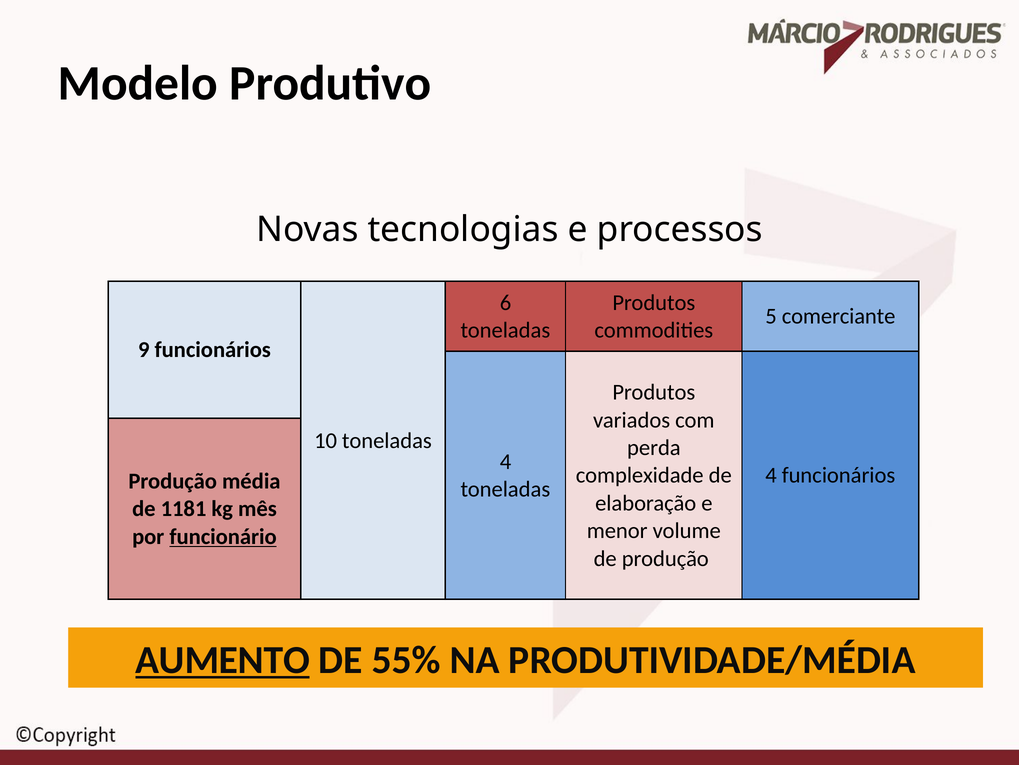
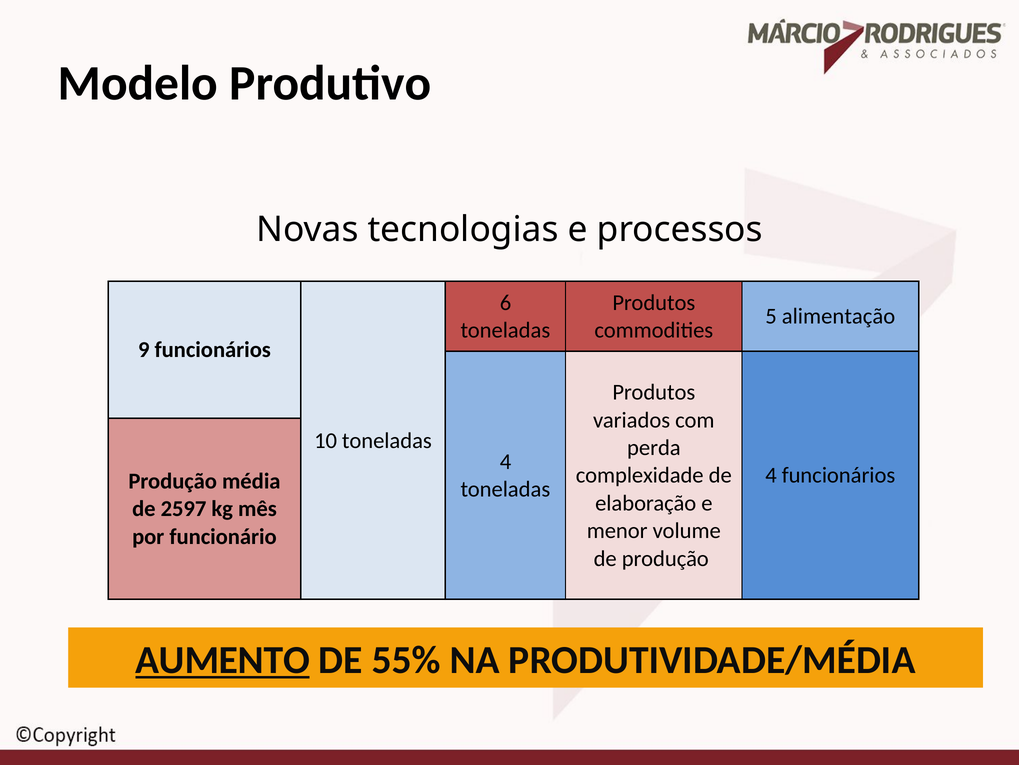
comerciante: comerciante -> alimentação (839, 316)
1181: 1181 -> 2597 (183, 508)
funcionário underline: present -> none (223, 536)
